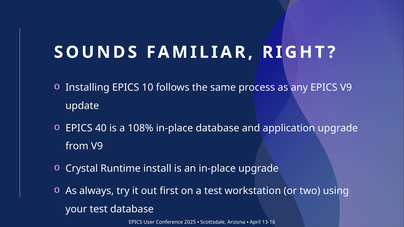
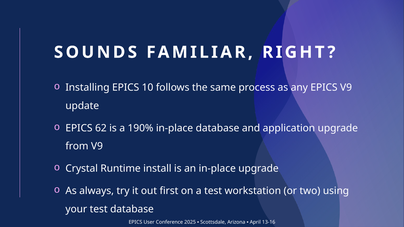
40: 40 -> 62 (101, 128)
108%: 108% -> 190% (141, 128)
